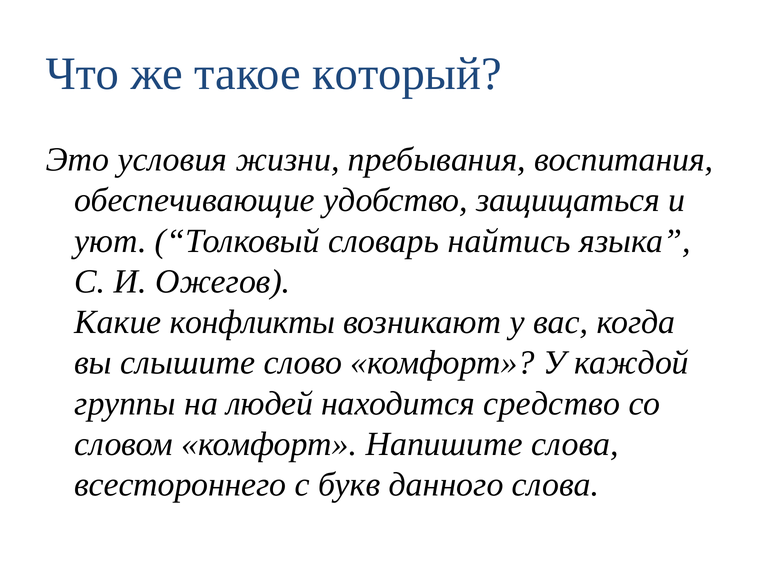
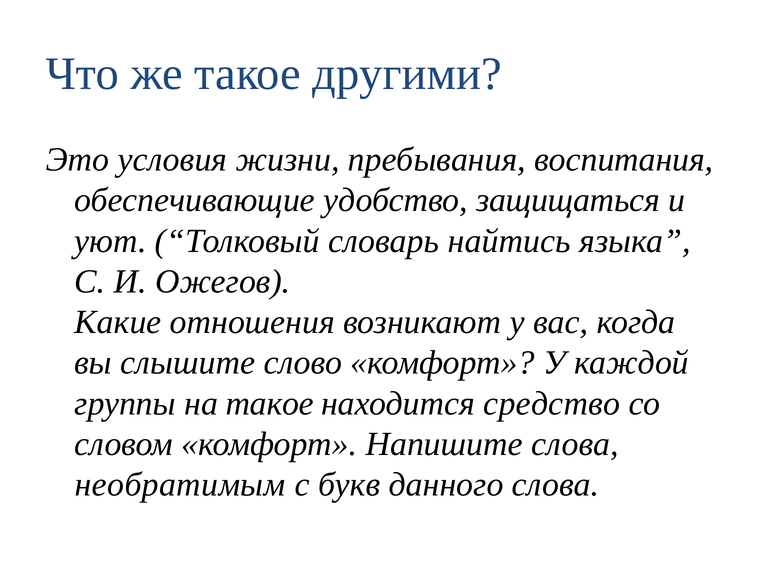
который: который -> другими (407, 74)
конфликты: конфликты -> отношения (252, 322)
на людей: людей -> такое (270, 404)
всестороннего: всестороннего -> необратимым (180, 485)
